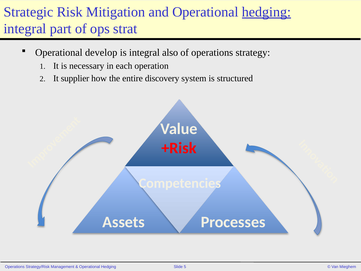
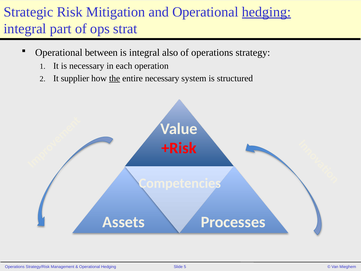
develop: develop -> between (101, 53)
the underline: none -> present (115, 78)
entire discovery: discovery -> necessary (162, 78)
